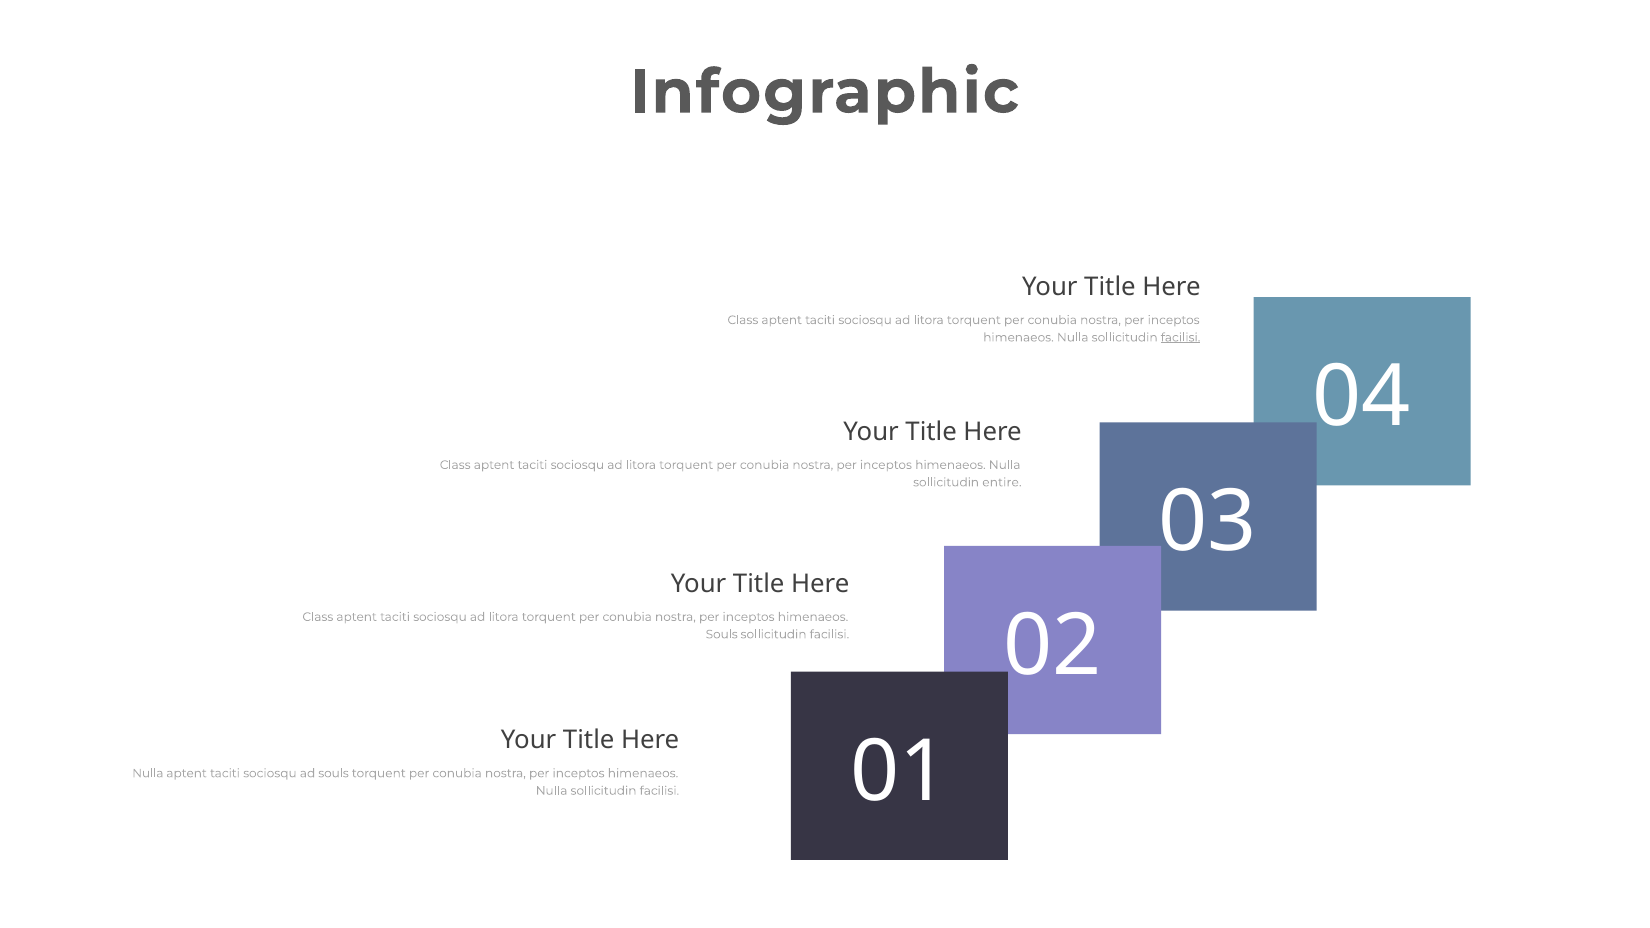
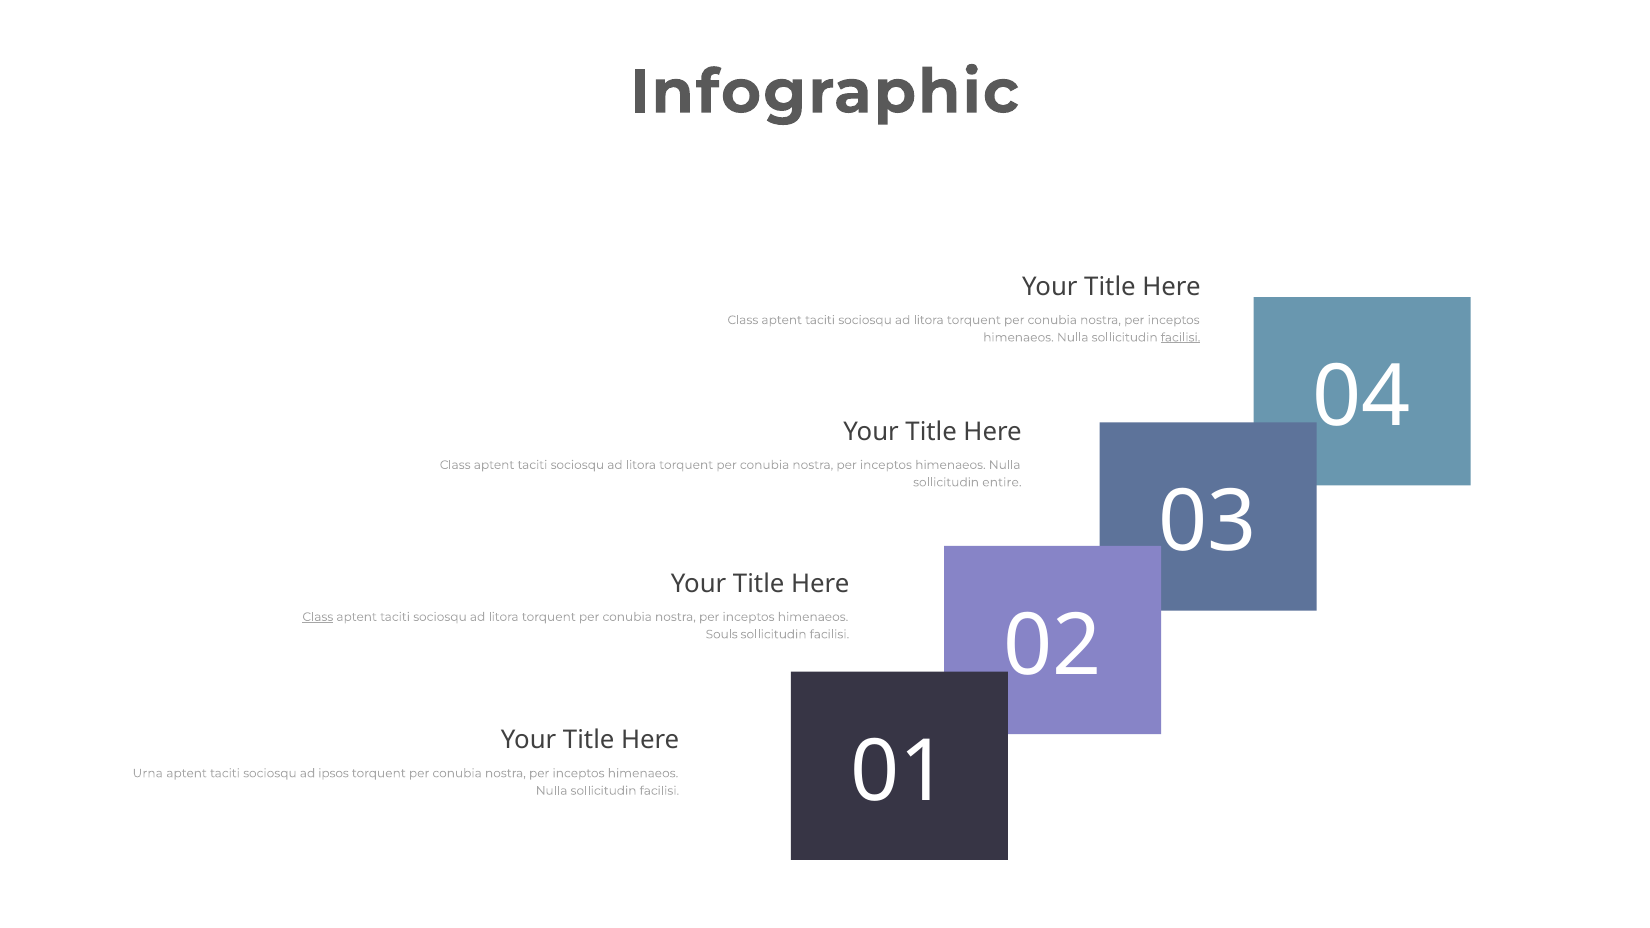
Class underline: none -> present (318, 617)
Nulla: Nulla -> Urna (148, 773)
ad souls: souls -> ipsos (334, 773)
